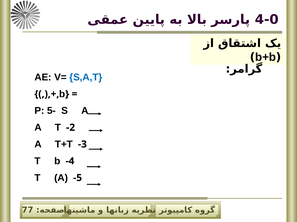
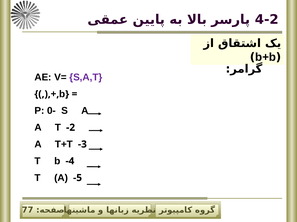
4-0: 4-0 -> 4-2 (267, 20)
S,A,T colour: blue -> purple (86, 77)
5-: 5- -> 0- (51, 111)
